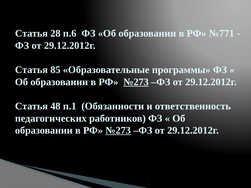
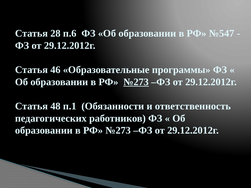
№771: №771 -> №547 (222, 33)
85: 85 -> 46 (55, 70)
№273 underline: present -> none (118, 131)
